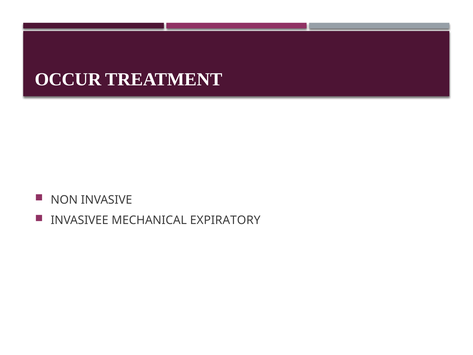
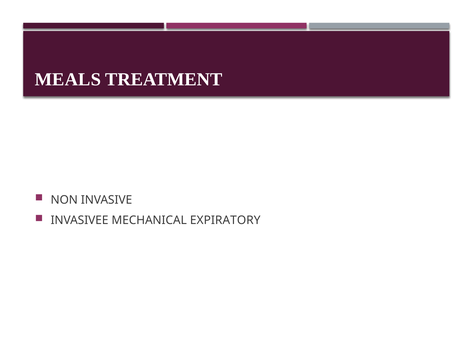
OCCUR: OCCUR -> MEALS (68, 79)
